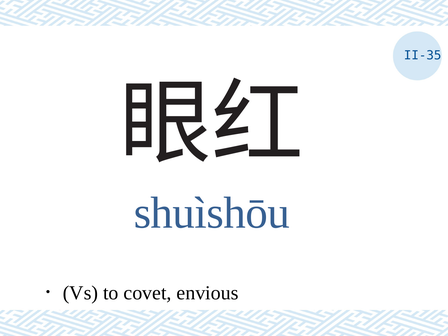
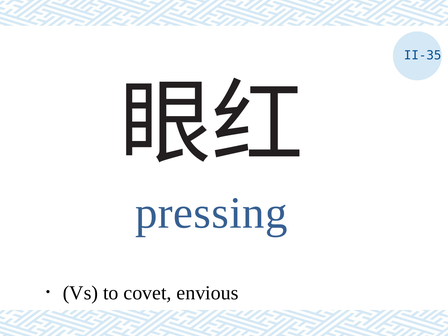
shuìshōu: shuìshōu -> pressing (211, 213)
